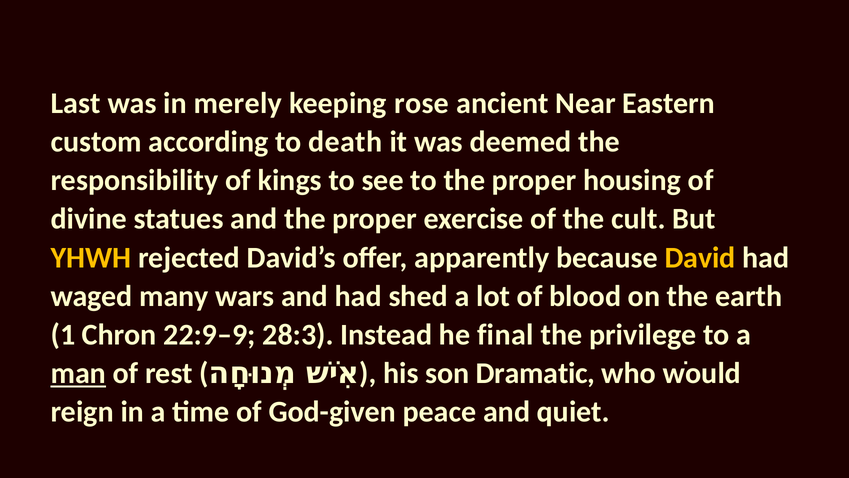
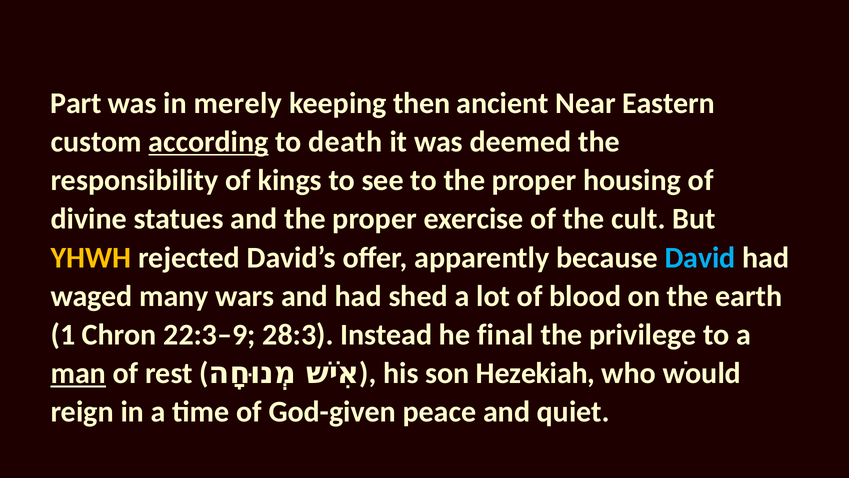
Last: Last -> Part (76, 103)
rose: rose -> then (422, 103)
according underline: none -> present (208, 142)
David colour: yellow -> light blue (700, 257)
22:9–9: 22:9–9 -> 22:3–9 (209, 335)
Dramatic: Dramatic -> Hezekiah (536, 373)
